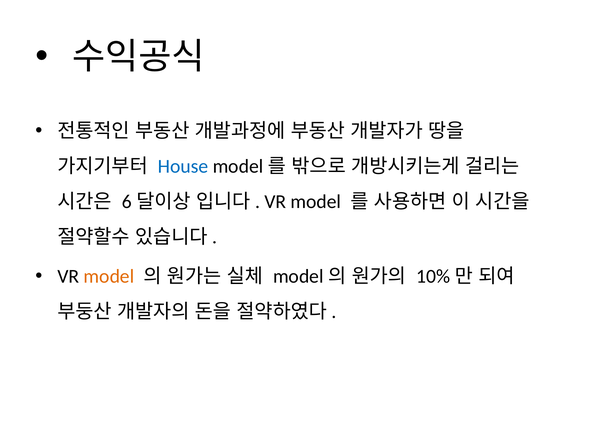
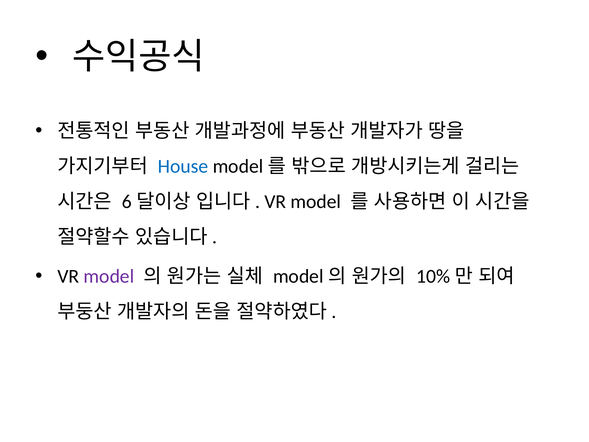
model colour: orange -> purple (109, 276)
